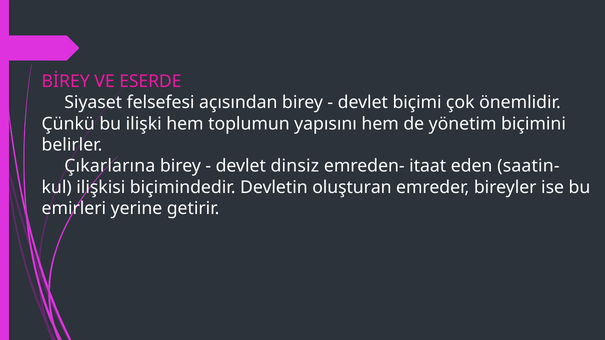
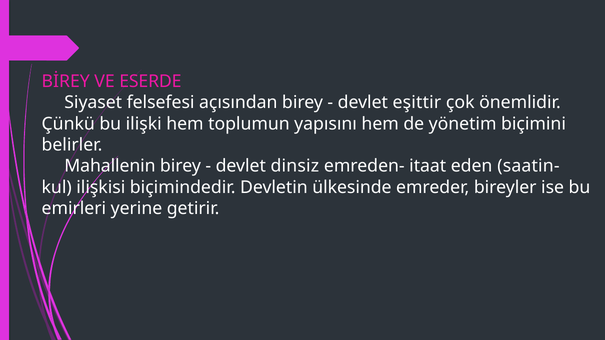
biçimi: biçimi -> eşittir (417, 103)
Çıkarlarına: Çıkarlarına -> Mahallenin (110, 166)
oluşturan: oluşturan -> ülkesinde (352, 187)
